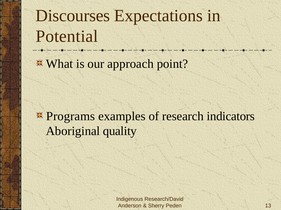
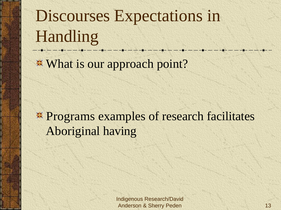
Potential: Potential -> Handling (67, 36)
indicators: indicators -> facilitates (231, 117)
quality: quality -> having (120, 132)
